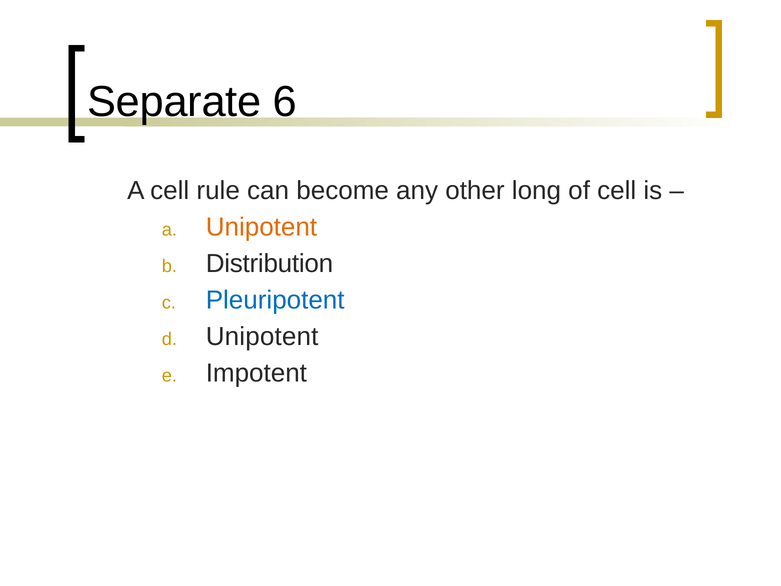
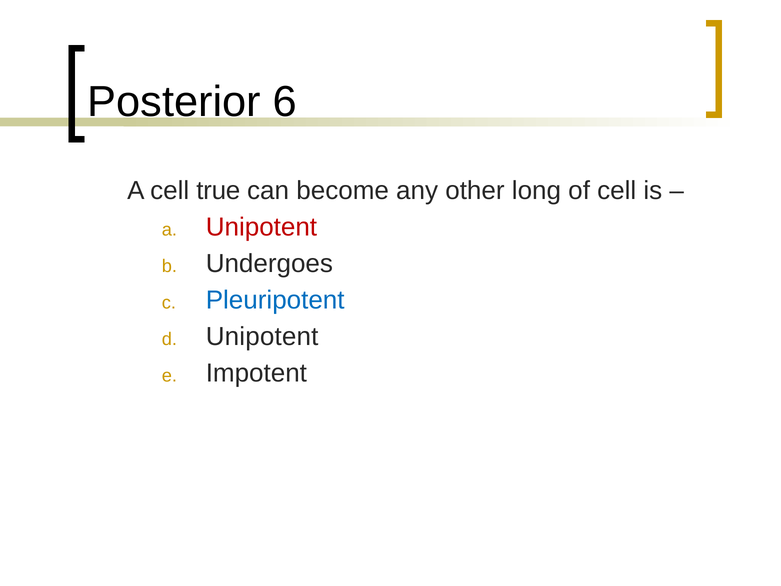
Separate: Separate -> Posterior (174, 102)
rule: rule -> true (218, 191)
Unipotent colour: orange -> red (261, 227)
Distribution: Distribution -> Undergoes (269, 263)
